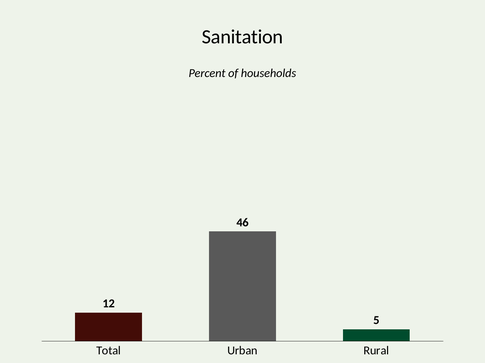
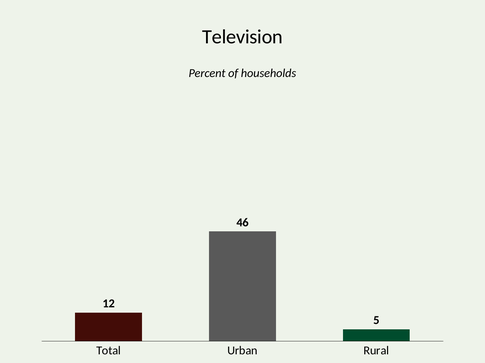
Sanitation: Sanitation -> Television (243, 37)
